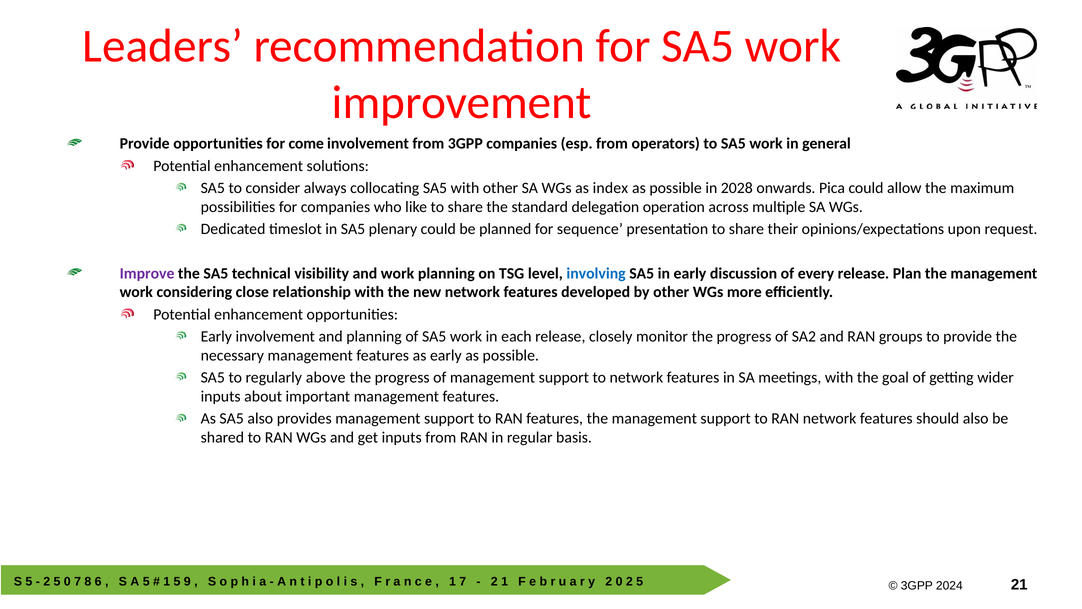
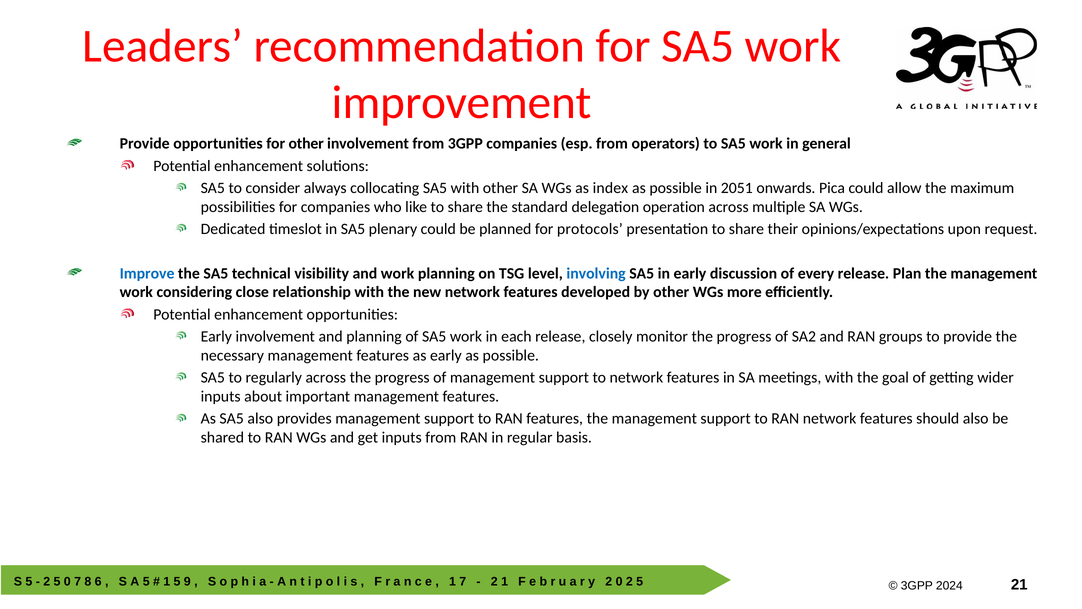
for come: come -> other (306, 144)
2028: 2028 -> 2051 (737, 188)
sequence: sequence -> protocols (590, 229)
Improve colour: purple -> blue (147, 273)
regularly above: above -> across (326, 377)
